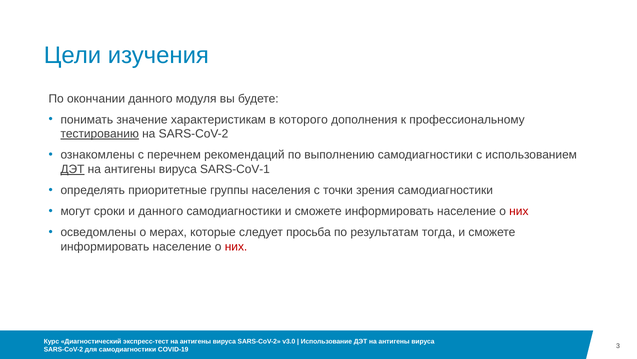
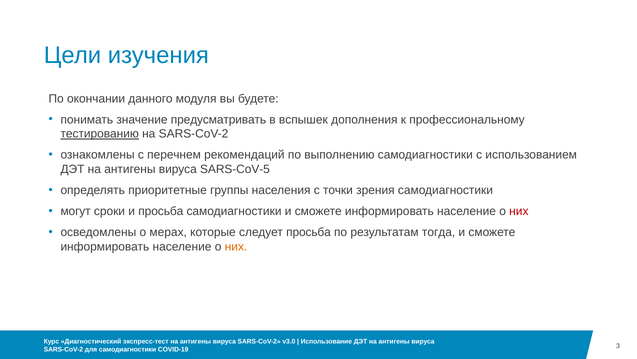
характеристикам: характеристикам -> предусматривать (218, 119)
которого: которого -> вспышек (303, 119)
ДЭТ underline: present -> none (72, 169)
SARS-CoV-1: SARS-CoV-1 -> SARS-CoV-5 (235, 169)
и данного: данного -> просьба (161, 211)
них colour: red -> orange (236, 246)
